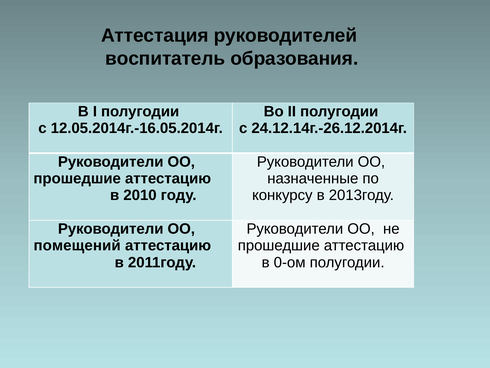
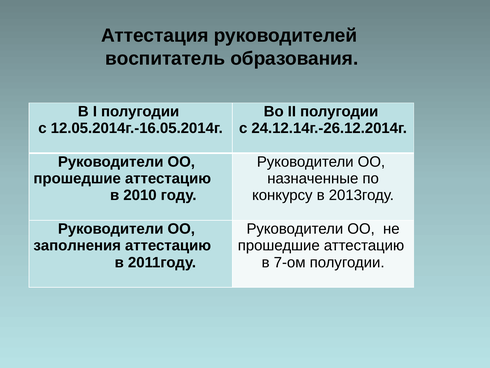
помещений: помещений -> заполнения (77, 245)
0-ом: 0-ом -> 7-ом (290, 262)
